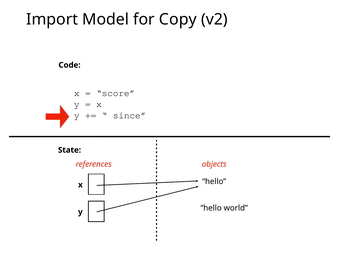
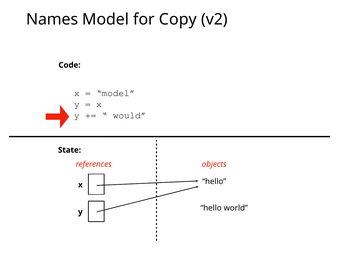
Import: Import -> Names (52, 19)
score: score -> model (116, 93)
since: since -> would (130, 115)
